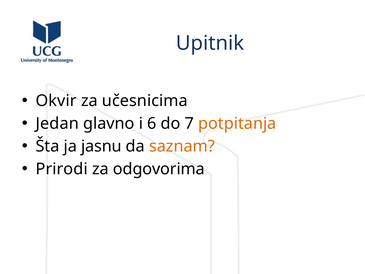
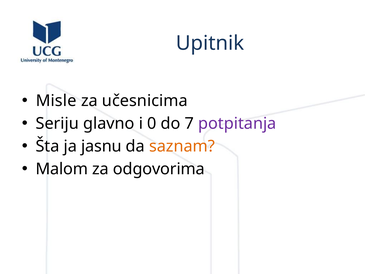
Okvir: Okvir -> Misle (56, 101)
Jedan: Jedan -> Seriju (57, 123)
6: 6 -> 0 (152, 123)
potpitanja colour: orange -> purple (237, 123)
Prirodi: Prirodi -> Malom (62, 169)
